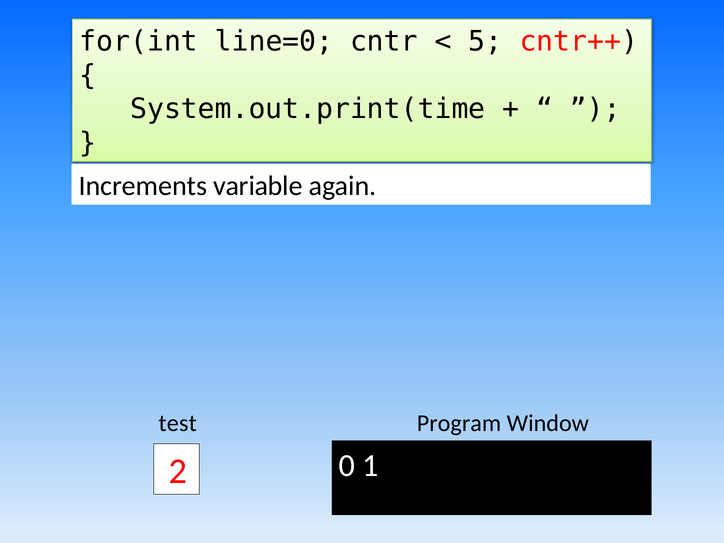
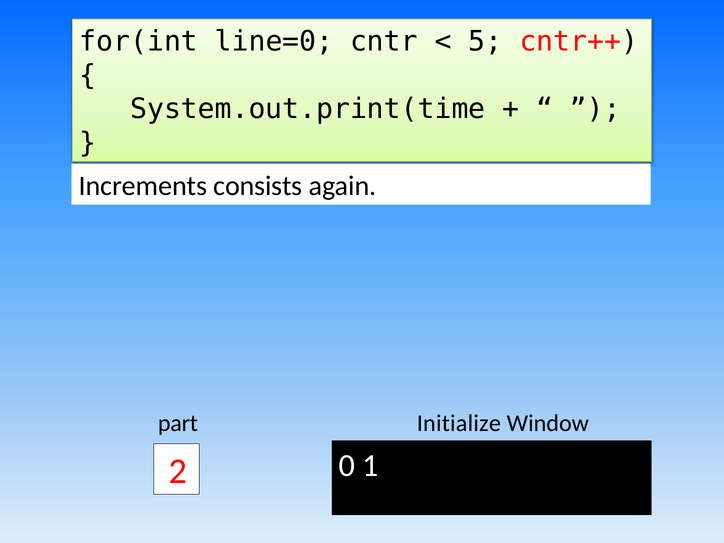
variable: variable -> consists (258, 186)
test: test -> part (178, 423)
Program: Program -> Initialize (459, 423)
